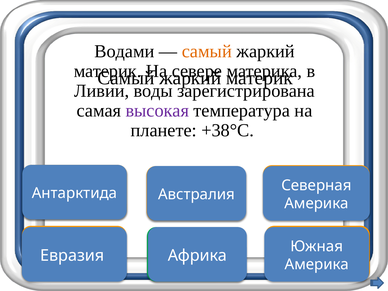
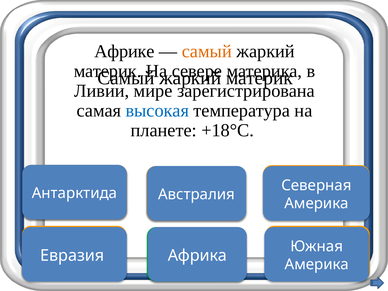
Водами: Водами -> Африке (124, 51)
воды: воды -> мире (153, 91)
высокая colour: purple -> blue (157, 111)
+38°С: +38°С -> +18°С (228, 130)
